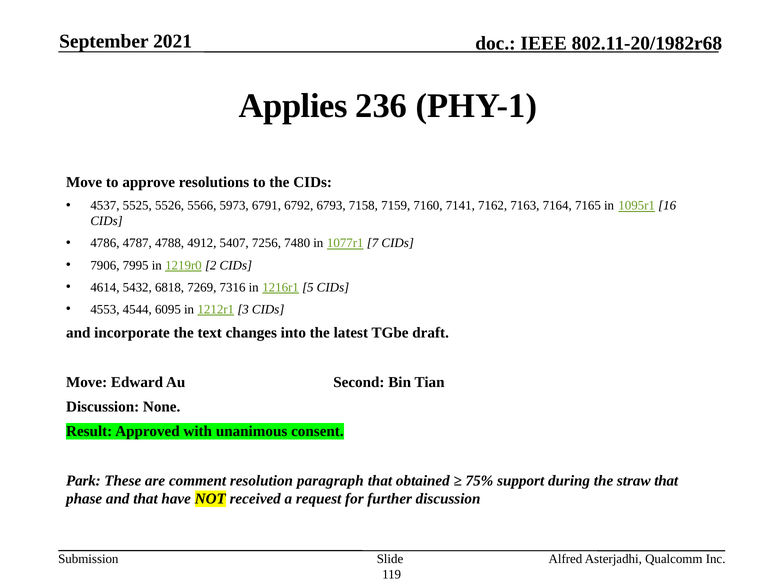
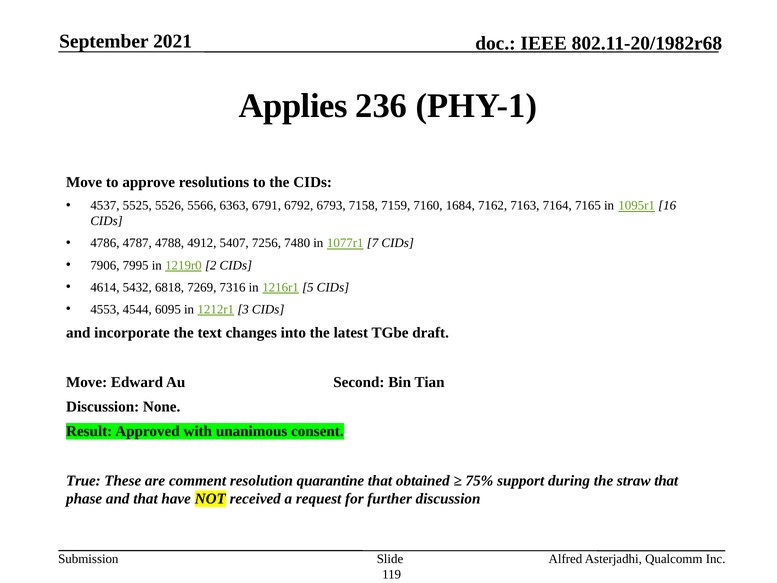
5973: 5973 -> 6363 (234, 206)
7141: 7141 -> 1684 (460, 206)
Park: Park -> True (83, 480)
paragraph: paragraph -> quarantine (330, 480)
